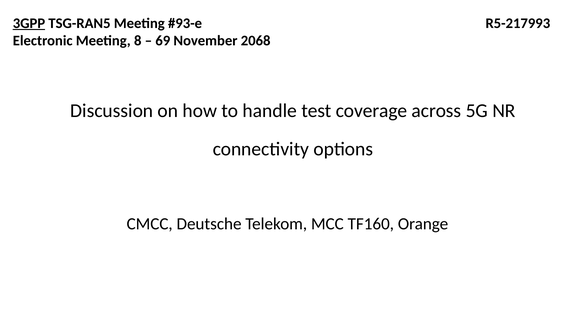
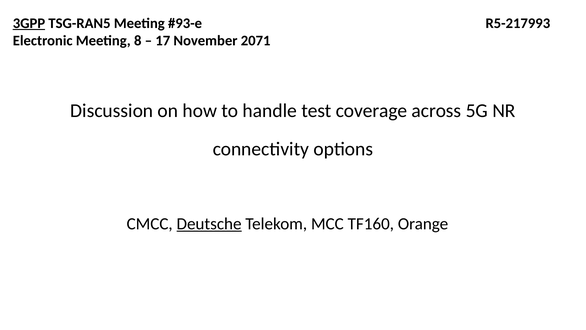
69: 69 -> 17 (163, 41)
2068: 2068 -> 2071 (256, 41)
Deutsche underline: none -> present (209, 224)
